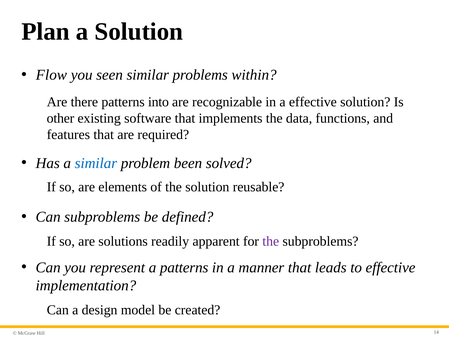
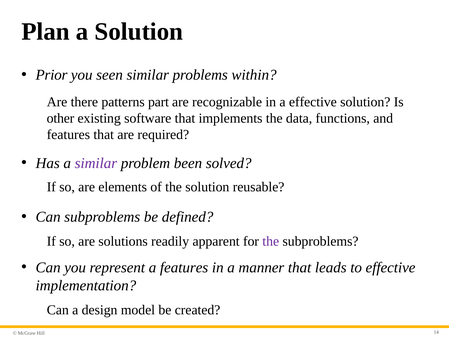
Flow: Flow -> Prior (52, 75)
into: into -> part (158, 102)
similar colour: blue -> purple (96, 163)
a patterns: patterns -> features (184, 267)
